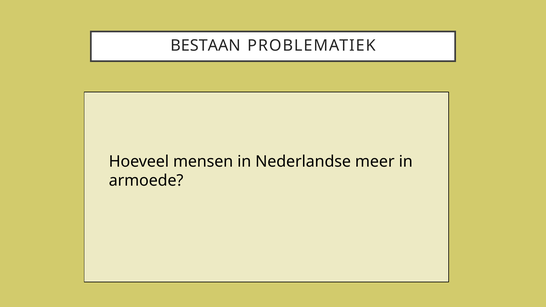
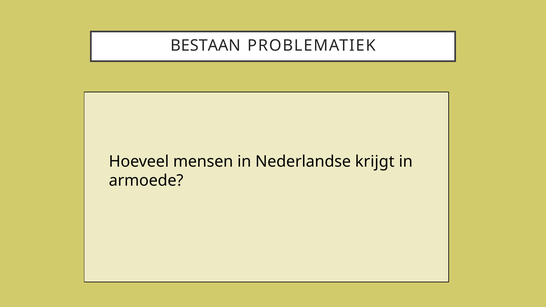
meer: meer -> krijgt (375, 161)
